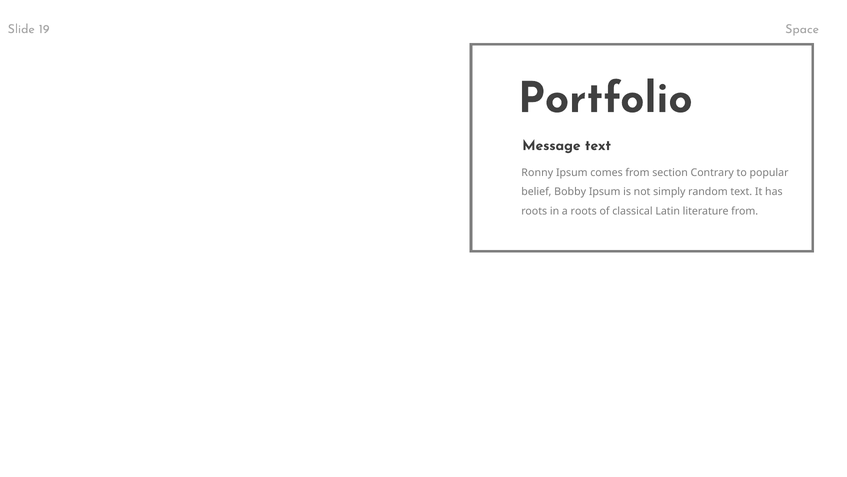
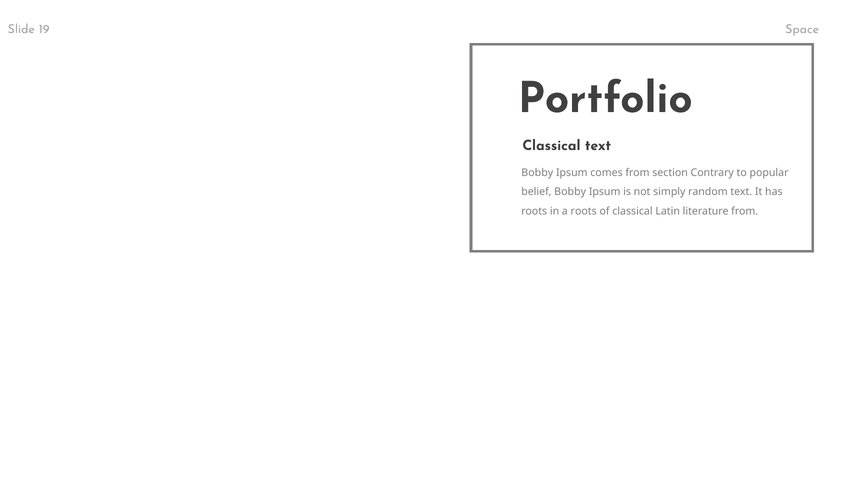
Message: Message -> Classical (551, 145)
Ronny: Ronny -> Bobby (537, 173)
